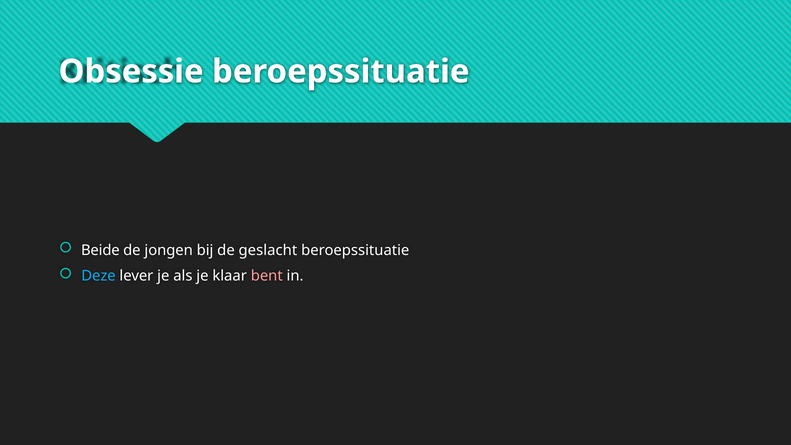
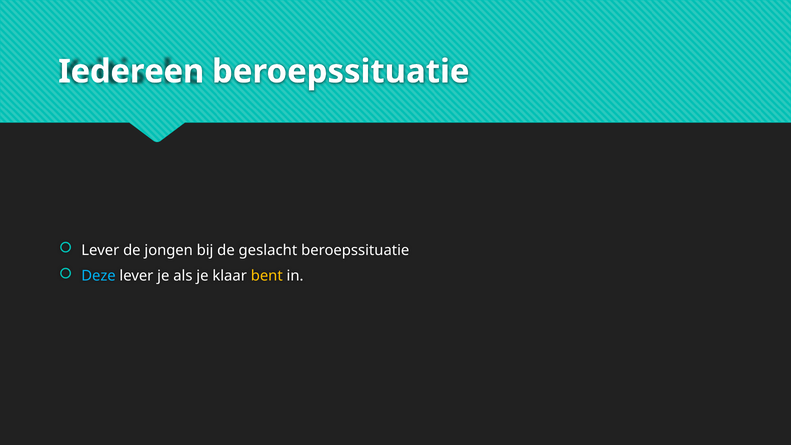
Obsessie: Obsessie -> Iedereen (131, 72)
Beide: Beide -> Lever (100, 250)
bent colour: pink -> yellow (267, 276)
